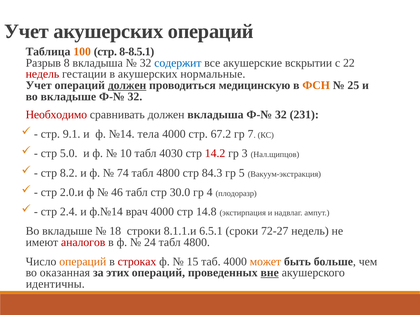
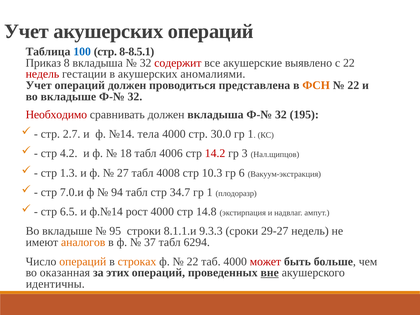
100 colour: orange -> blue (82, 52)
Разрыв: Разрыв -> Приказ (43, 63)
содержит colour: blue -> red (178, 63)
вскрытии: вскрытии -> выявлено (309, 63)
нормальные: нормальные -> аномалиями (213, 74)
должен underline: present -> none (127, 85)
медицинскую: медицинскую -> представлена (254, 85)
25: 25 -> 22 (353, 85)
231: 231 -> 195 (304, 115)
9.1: 9.1 -> 2.7 (72, 134)
67.2: 67.2 -> 30.0 (221, 134)
7: 7 -> 1 (251, 134)
5.0: 5.0 -> 4.2 (69, 153)
10: 10 -> 18 (126, 153)
4030: 4030 -> 4006 (171, 153)
8.2: 8.2 -> 1.3 (69, 173)
74: 74 -> 27 (123, 173)
4800: 4800 -> 4008 (168, 173)
84.3: 84.3 -> 10.3 (212, 173)
5: 5 -> 6 (242, 173)
2.0.и: 2.0.и -> 7.0.и (72, 192)
46: 46 -> 94 (117, 192)
30.0: 30.0 -> 34.7 (180, 192)
4: 4 -> 1 (210, 192)
2.4: 2.4 -> 6.5 (69, 212)
врач: врач -> рост (137, 212)
18: 18 -> 95 (115, 231)
6.5.1: 6.5.1 -> 9.3.3 (211, 231)
72-27: 72-27 -> 29-27 (275, 231)
аналогов colour: red -> orange (83, 242)
24: 24 -> 37 (150, 242)
4800: 4800 -> 6294 (197, 242)
строках colour: red -> orange (137, 262)
15: 15 -> 22 (193, 262)
может colour: orange -> red (265, 262)
